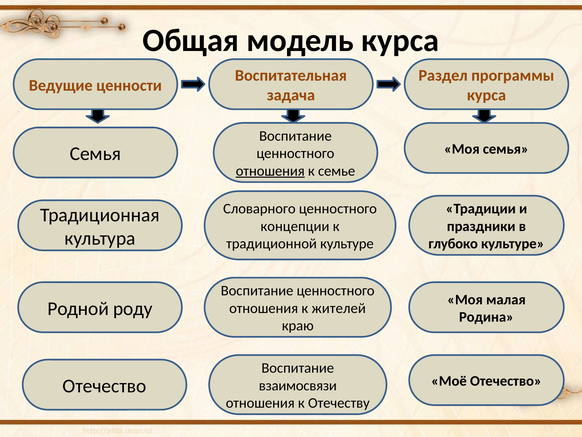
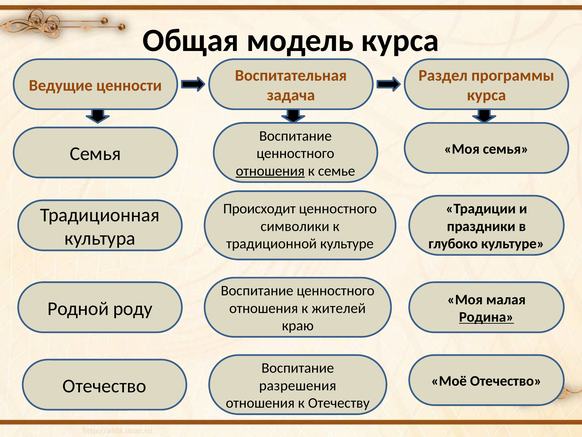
Словарного: Словарного -> Происходит (259, 209)
концепции: концепции -> символики (295, 226)
Родина underline: none -> present (486, 317)
взаимосвязи: взаимосвязи -> разрешения (298, 385)
